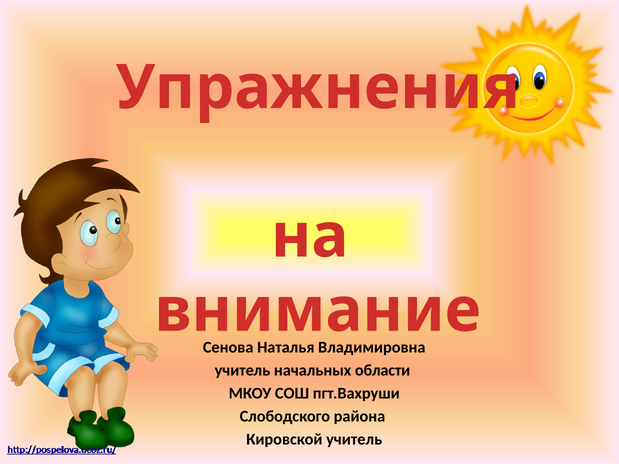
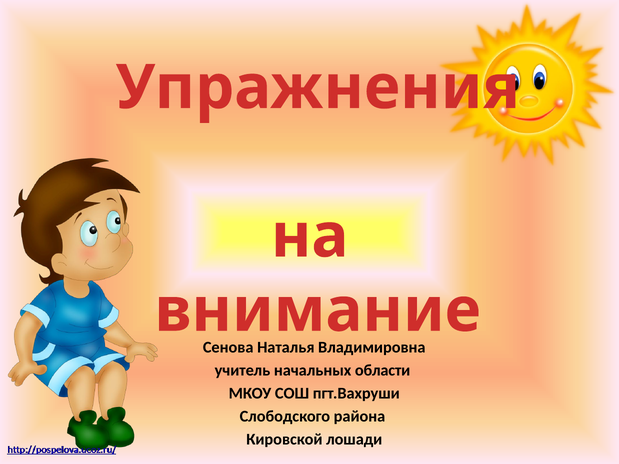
Кировской учитель: учитель -> лошади (354, 440)
